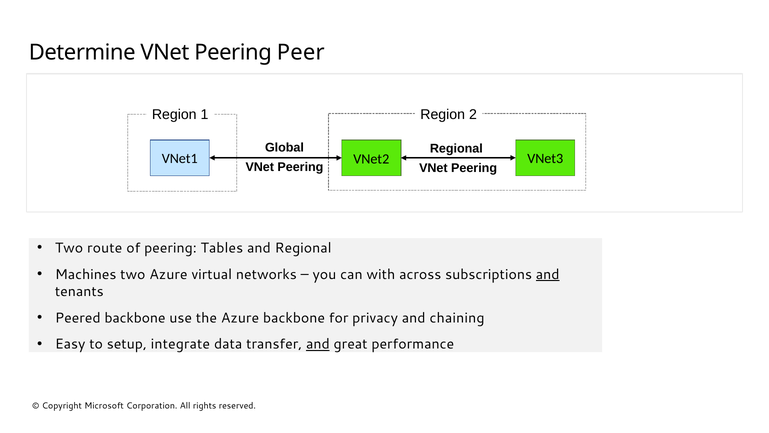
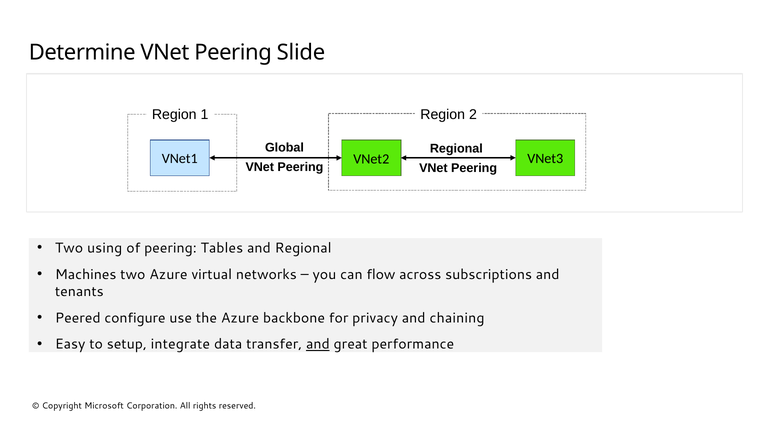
Peer: Peer -> Slide (301, 52)
route: route -> using (105, 248)
with: with -> flow (381, 274)
and underline: present -> none (548, 274)
Peered backbone: backbone -> configure (135, 317)
